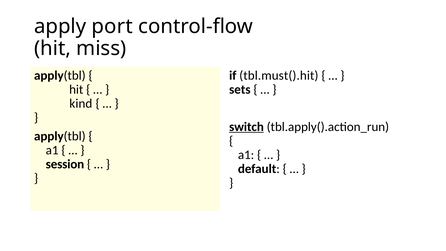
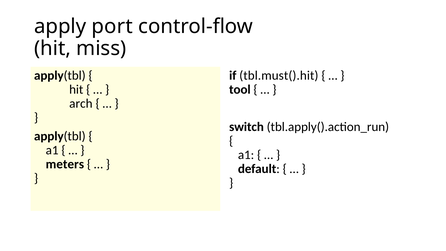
sets: sets -> tool (240, 89)
kind: kind -> arch (81, 103)
switch underline: present -> none (246, 127)
session: session -> meters (65, 164)
